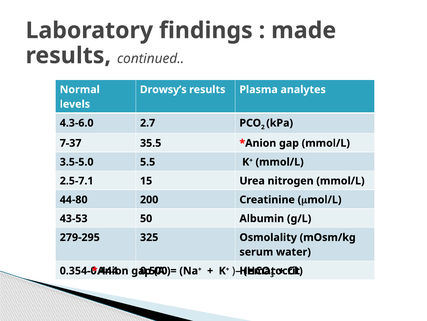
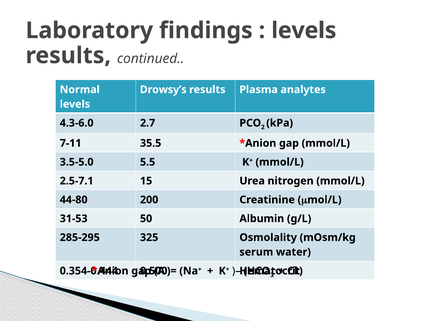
made: made -> levels (304, 30)
7-37: 7-37 -> 7-11 (71, 143)
43-53: 43-53 -> 31-53 (74, 218)
279-295: 279-295 -> 285-295 (80, 237)
